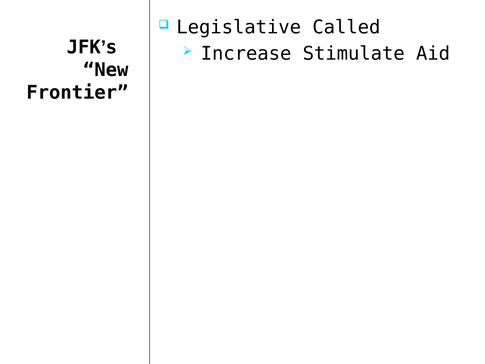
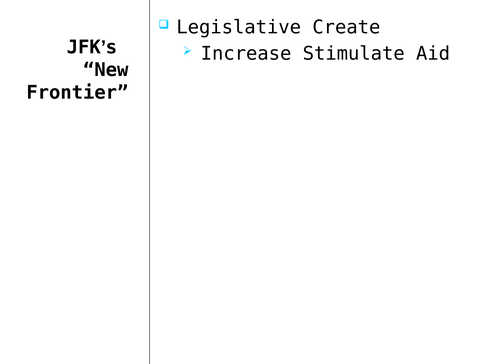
Called: Called -> Create (347, 27)
